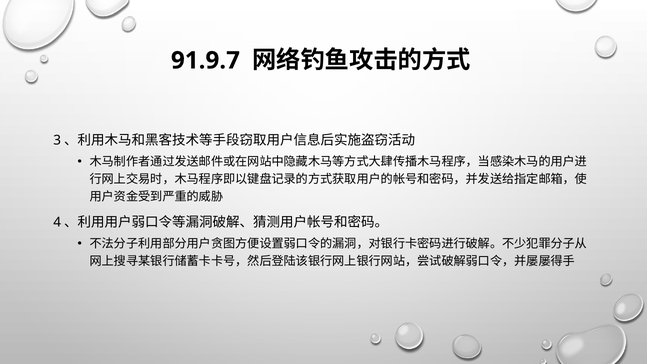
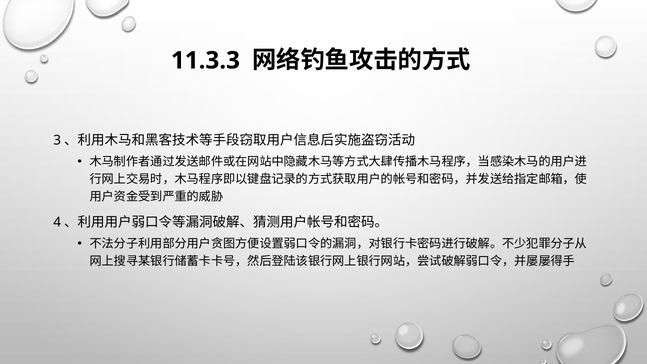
91.9.7: 91.9.7 -> 11.3.3 (205, 60)
